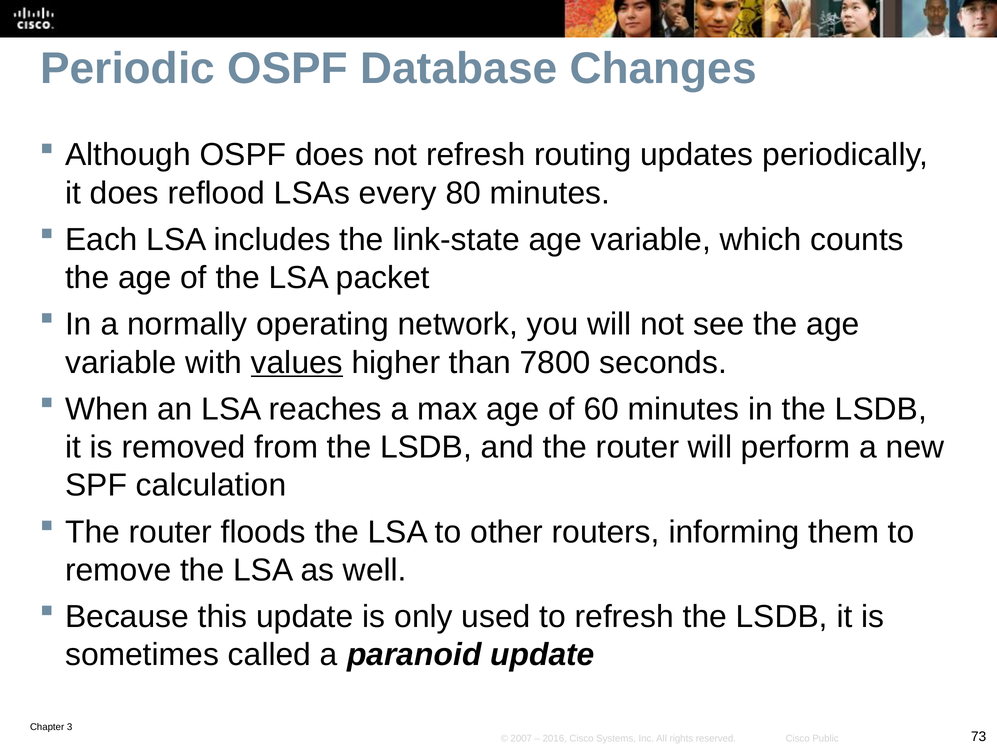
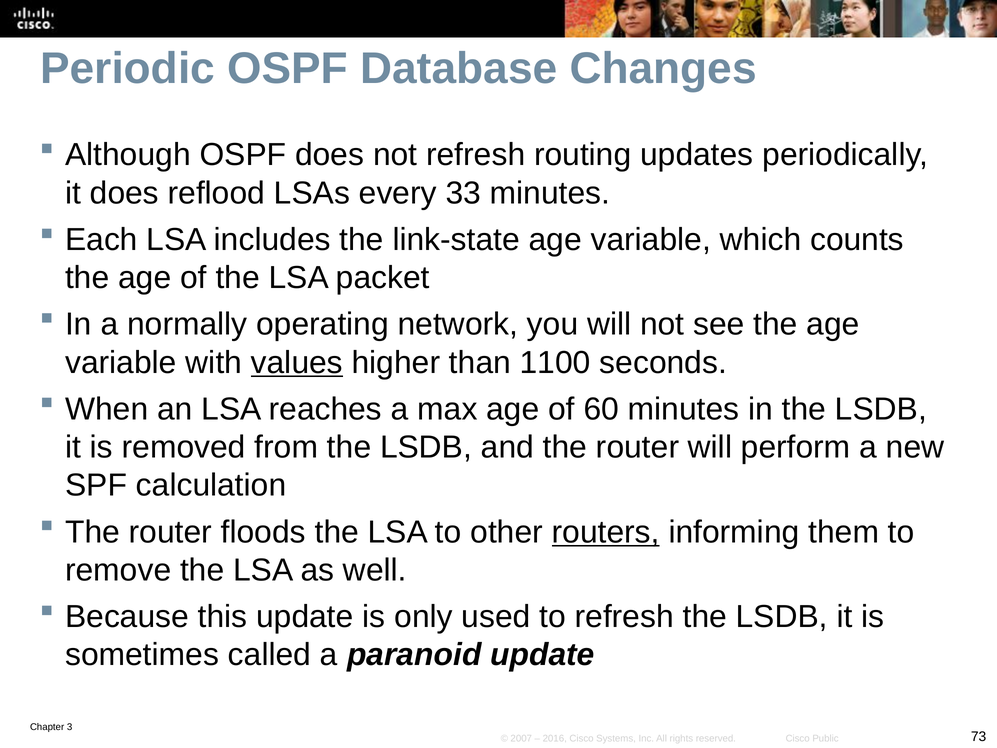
80: 80 -> 33 (463, 193)
7800: 7800 -> 1100 (555, 362)
routers underline: none -> present (606, 532)
